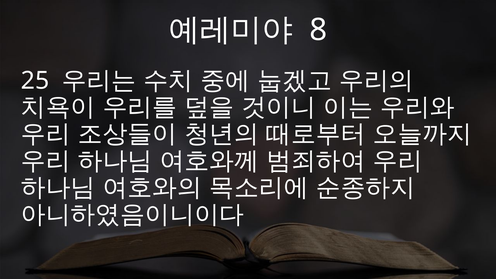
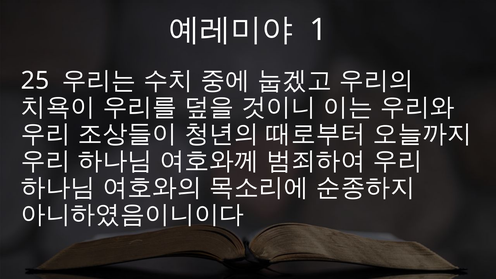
8: 8 -> 1 (318, 30)
